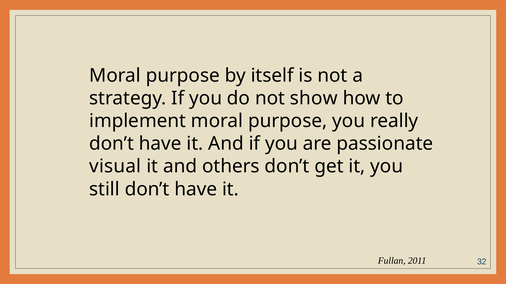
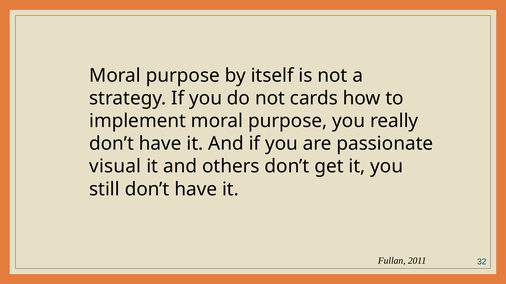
show: show -> cards (314, 98)
